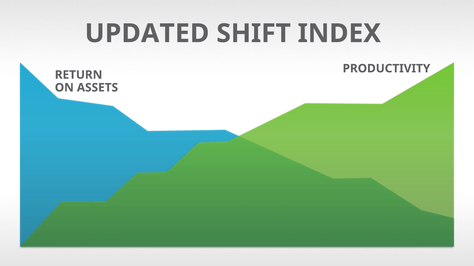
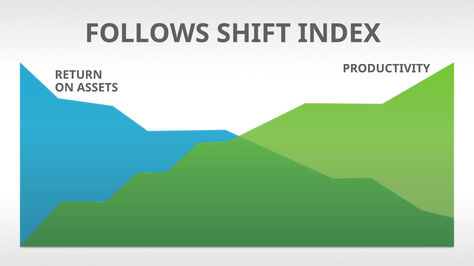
UPDATED: UPDATED -> FOLLOWS (147, 34)
